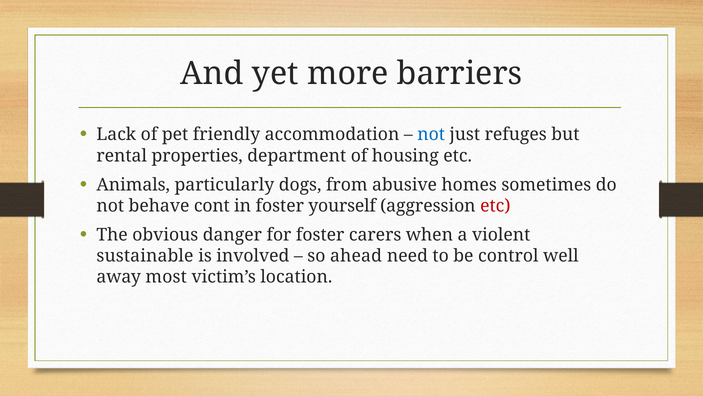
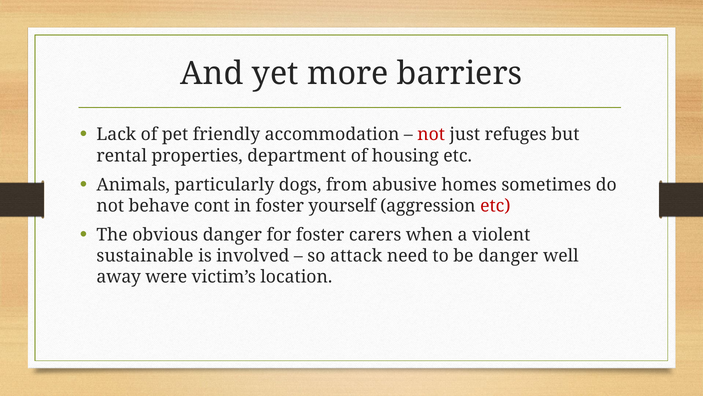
not colour: blue -> red (431, 134)
ahead: ahead -> attack (356, 256)
be control: control -> danger (508, 256)
most: most -> were (166, 277)
